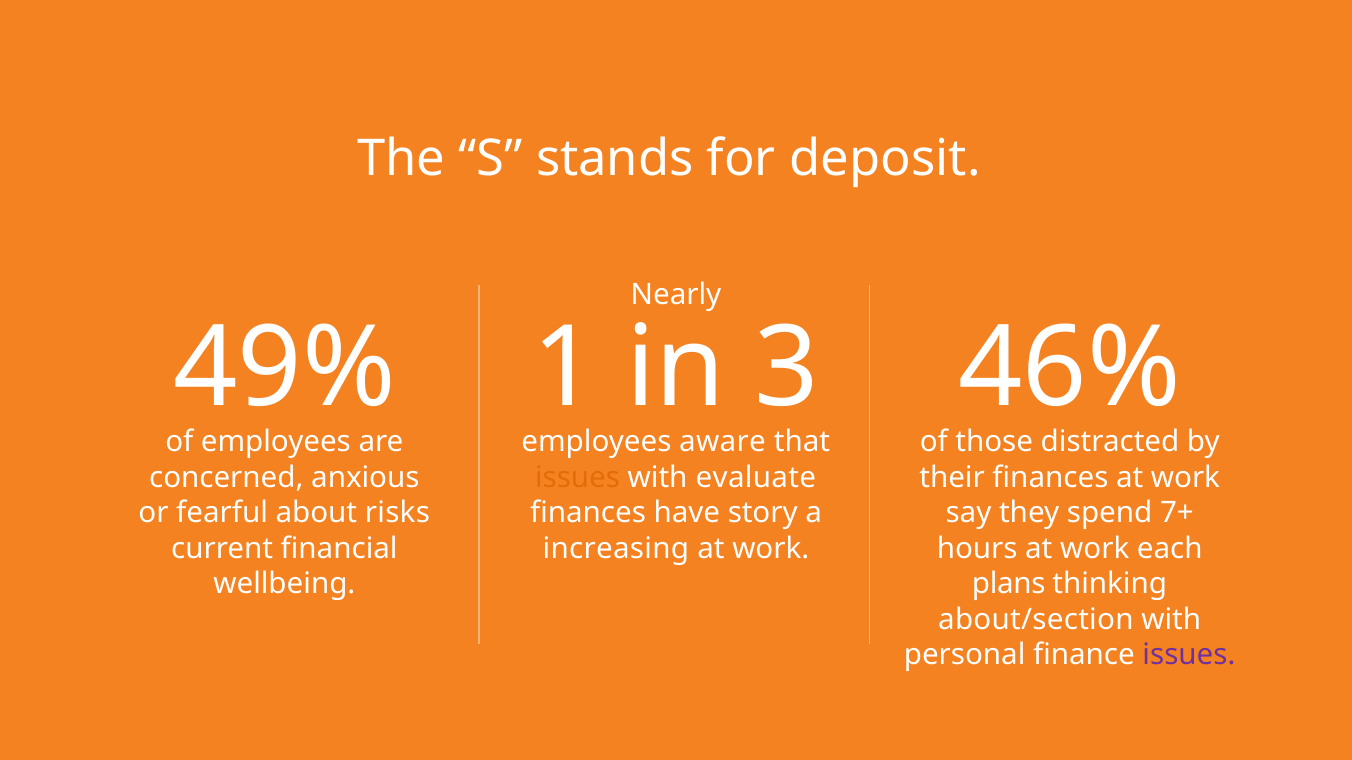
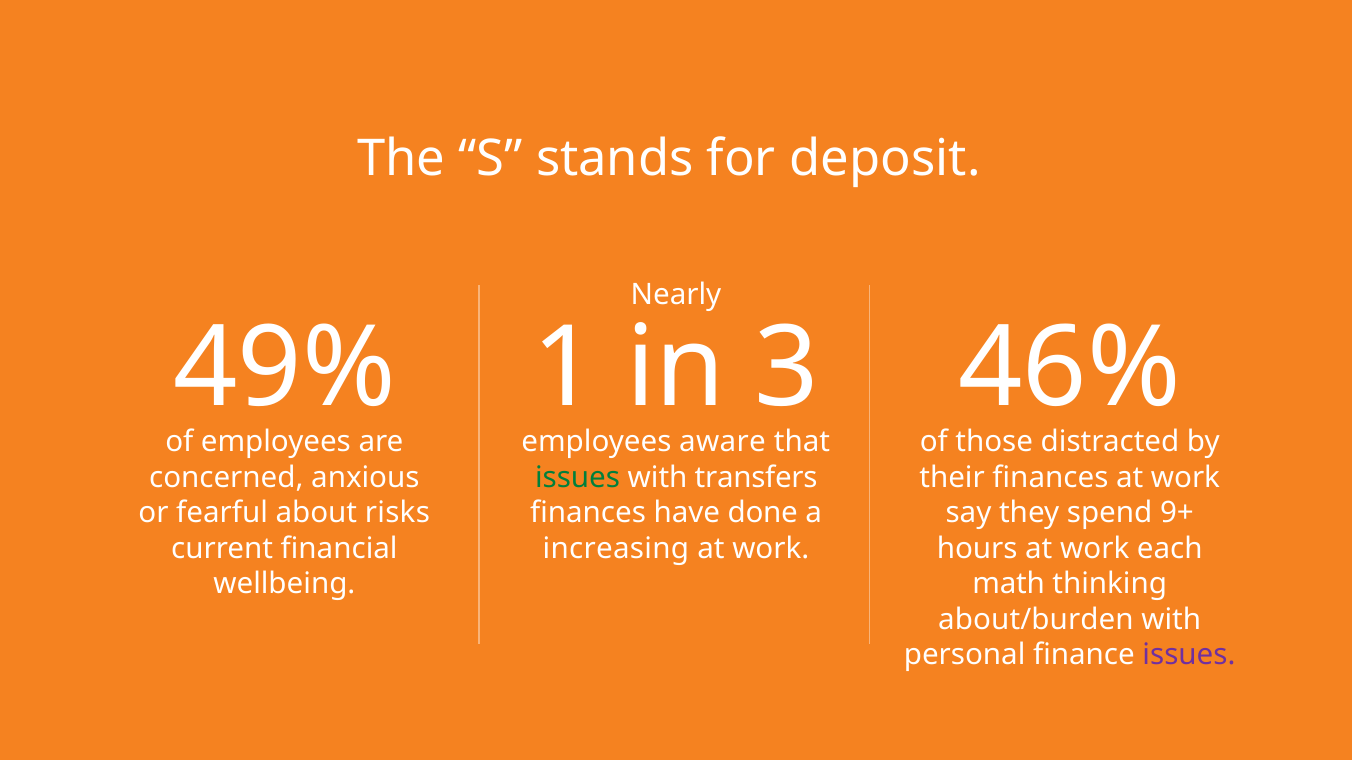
issues colour: orange -> green (578, 478)
evaluate: evaluate -> transfers (756, 478)
story: story -> done (763, 513)
7+: 7+ -> 9+ (1177, 513)
plans: plans -> math (1009, 584)
about/section: about/section -> about/burden (1036, 620)
